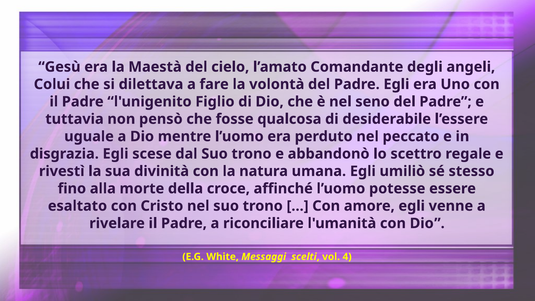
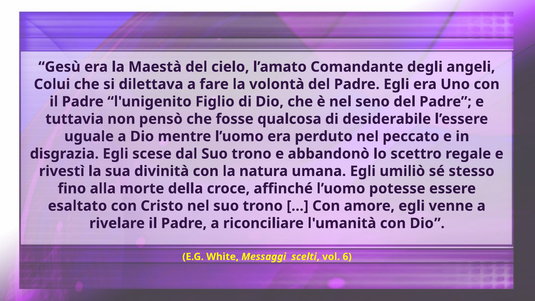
4: 4 -> 6 (347, 257)
